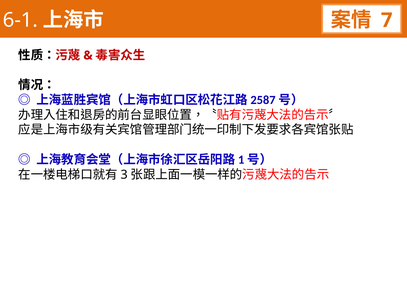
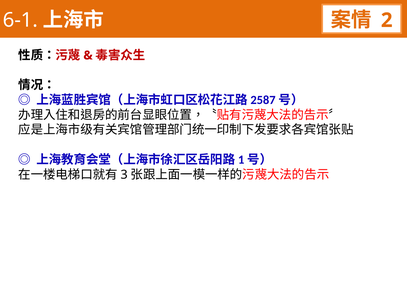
7: 7 -> 2 (387, 20)
